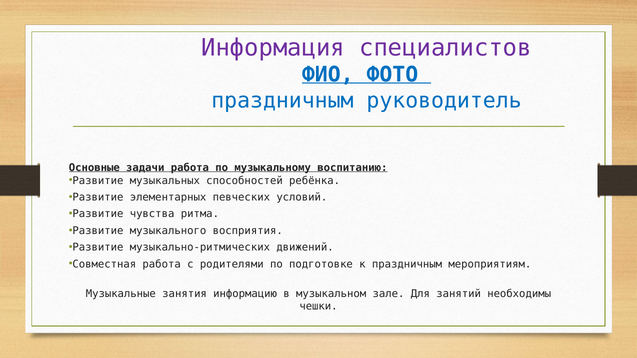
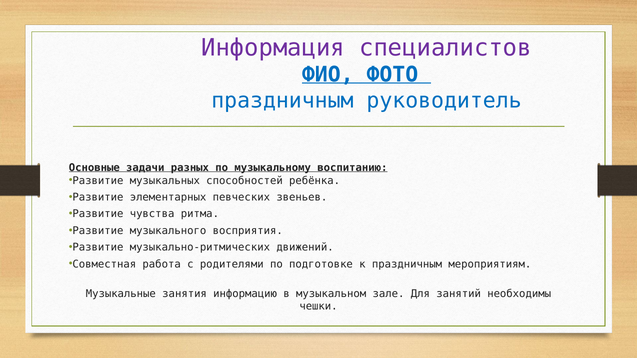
задачи работа: работа -> разных (190, 168)
условий: условий -> звеньев (302, 197)
